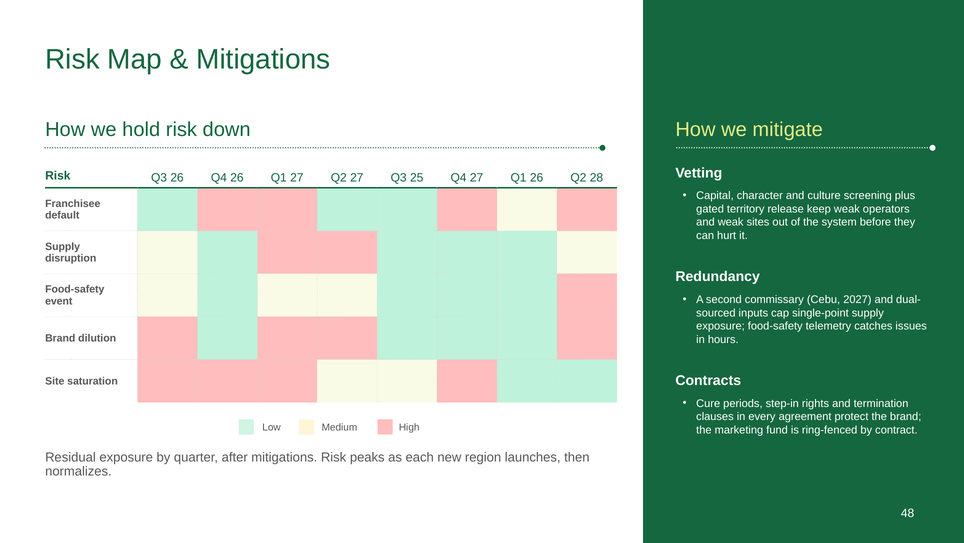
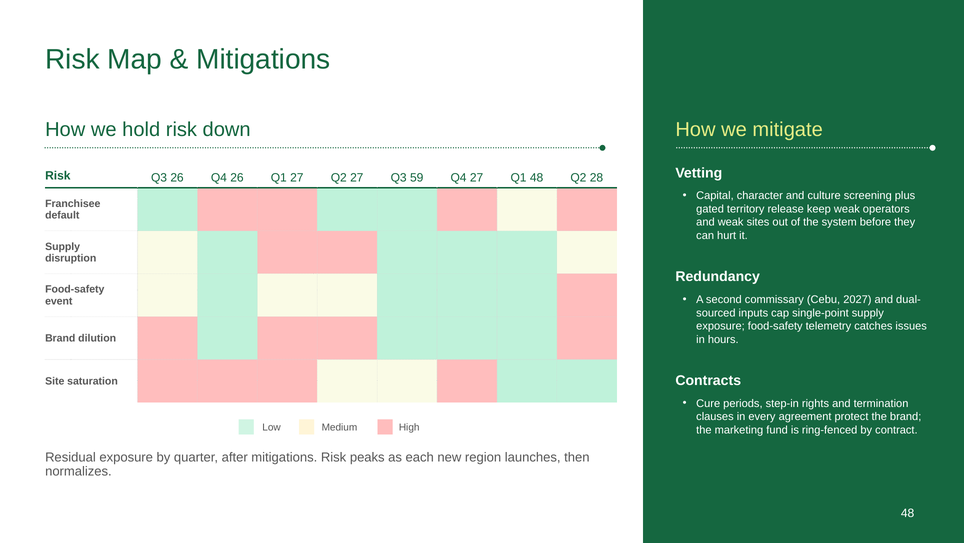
25: 25 -> 59 (417, 177)
Q1 26: 26 -> 48 (537, 177)
